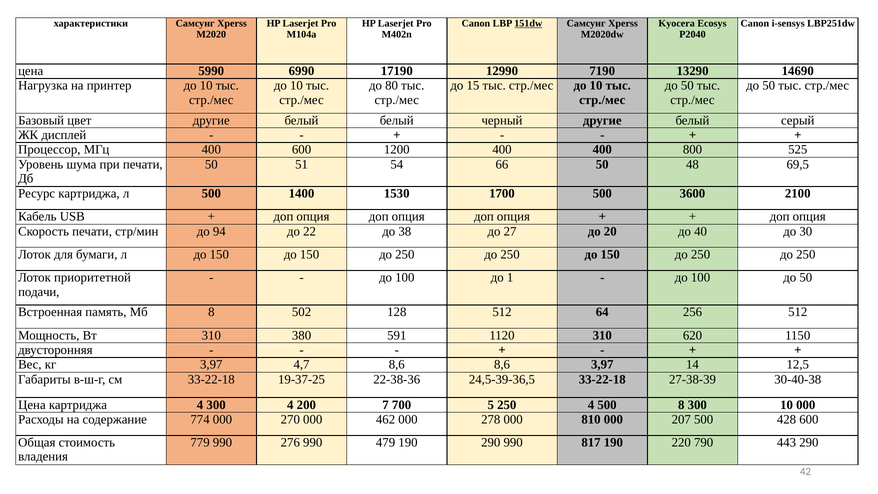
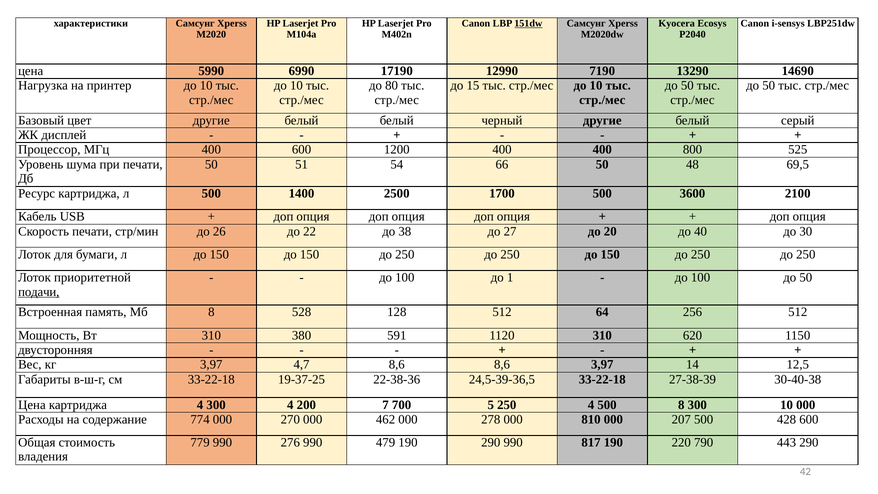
1530: 1530 -> 2500 (397, 194)
94: 94 -> 26 (219, 231)
подачи underline: none -> present (39, 292)
502: 502 -> 528 (302, 312)
